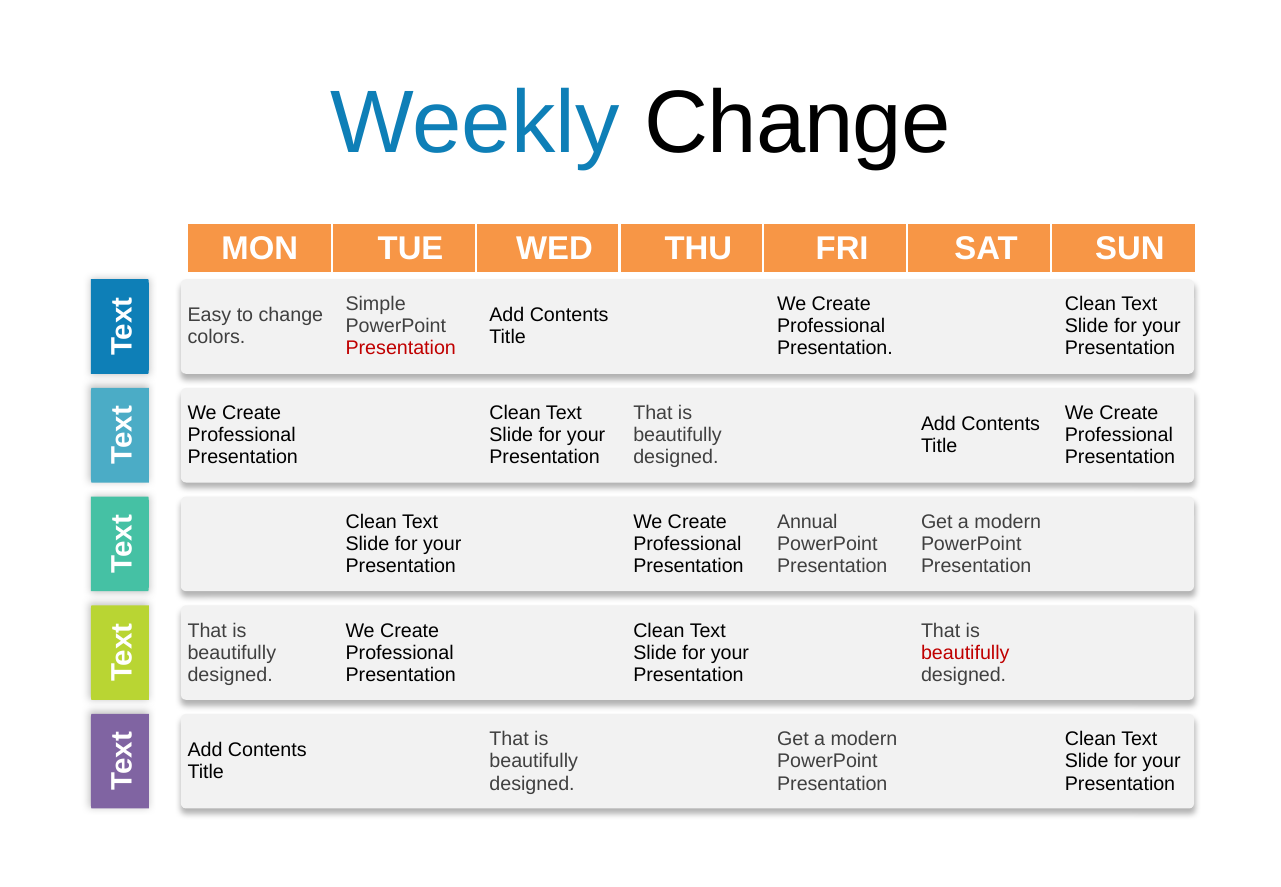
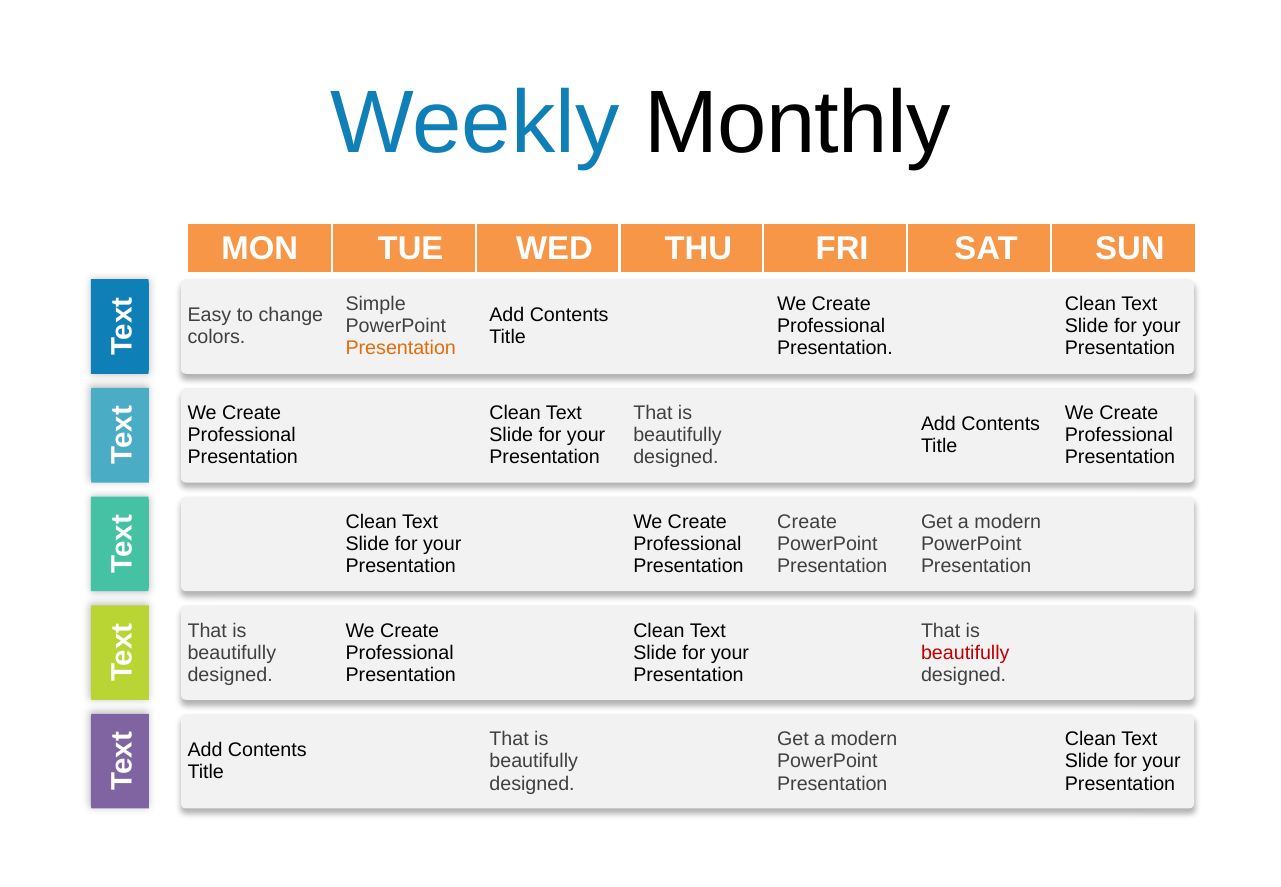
Weekly Change: Change -> Monthly (797, 124)
Presentation colour: red -> orange (401, 348)
Annual: Annual -> Create (807, 522)
